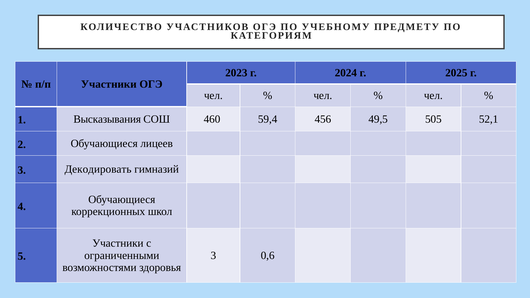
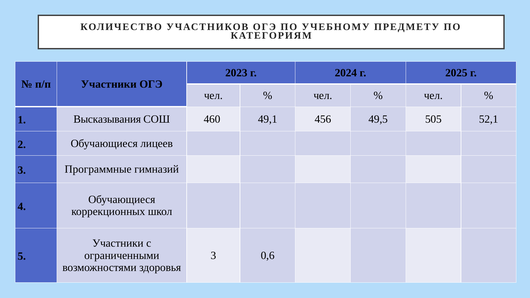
59,4: 59,4 -> 49,1 (268, 119)
Декодировать: Декодировать -> Программные (98, 169)
